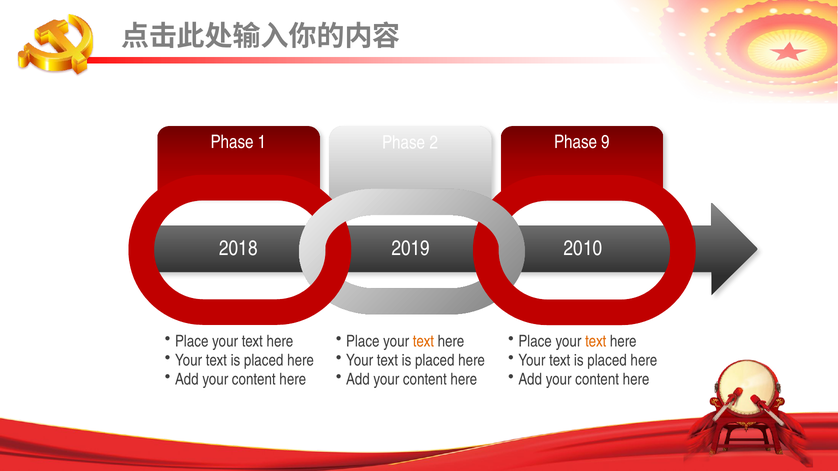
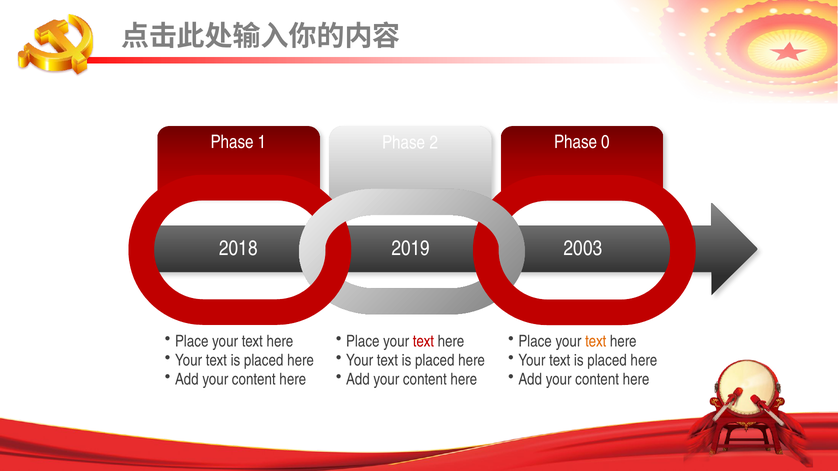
9: 9 -> 0 (606, 142)
2010: 2010 -> 2003 (583, 249)
text colour: orange -> red (423, 342)
